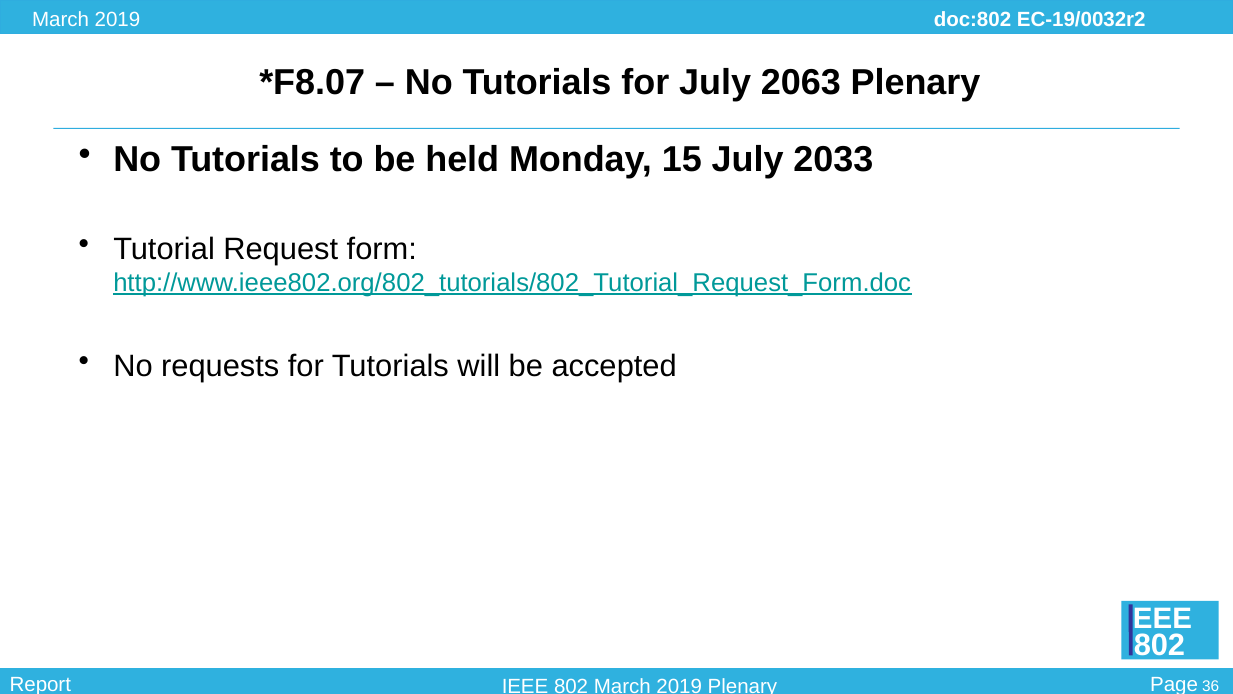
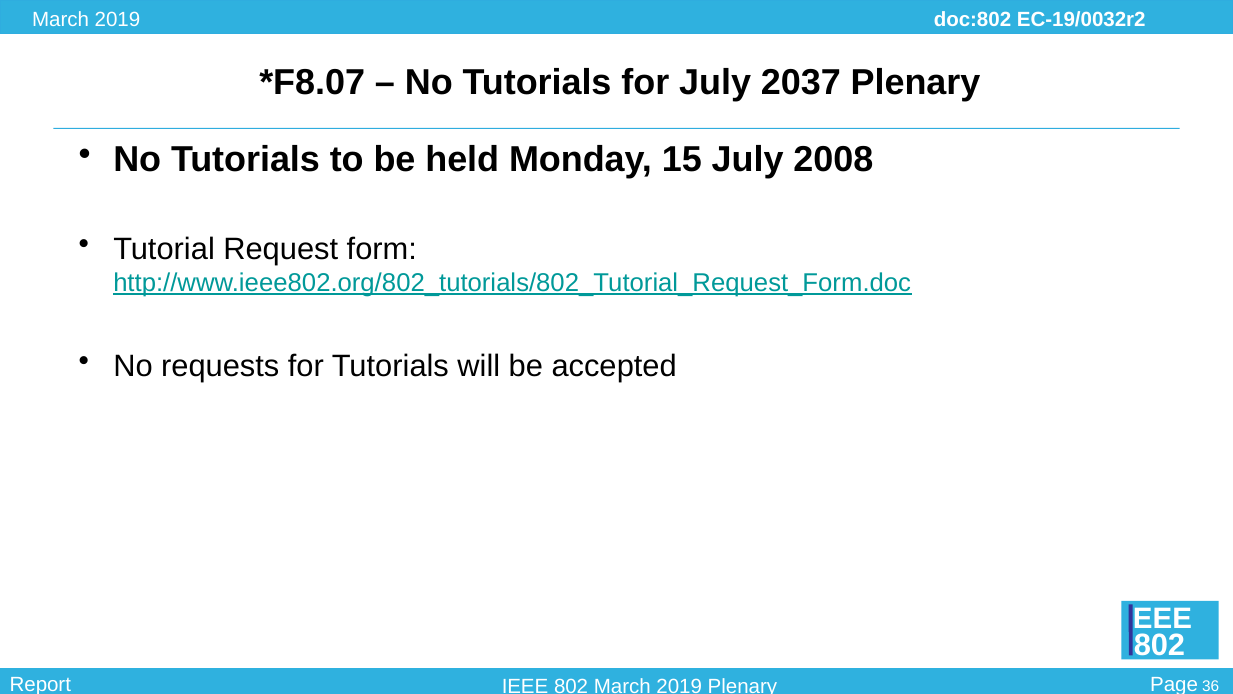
2063: 2063 -> 2037 (801, 83)
2033: 2033 -> 2008 (833, 160)
